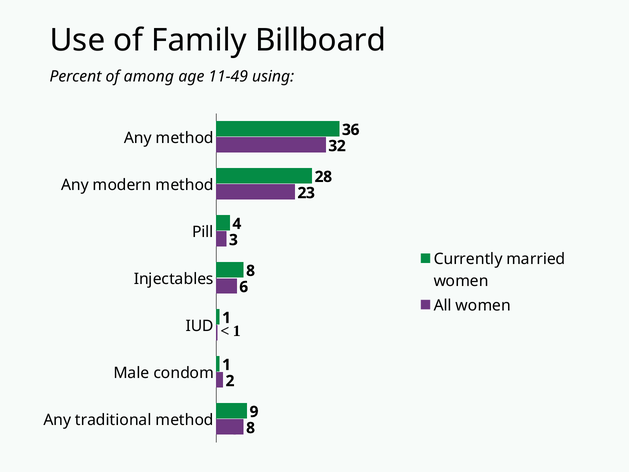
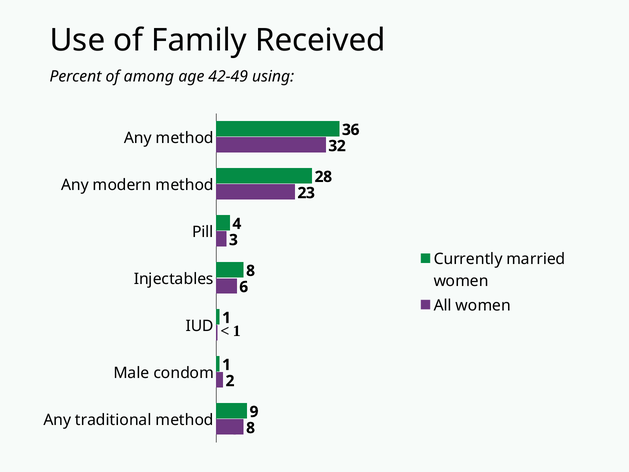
Billboard: Billboard -> Received (321, 40)
11-49: 11-49 -> 42-49 (228, 76)
